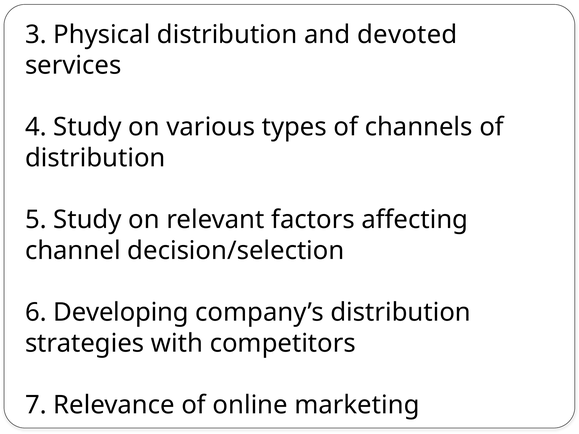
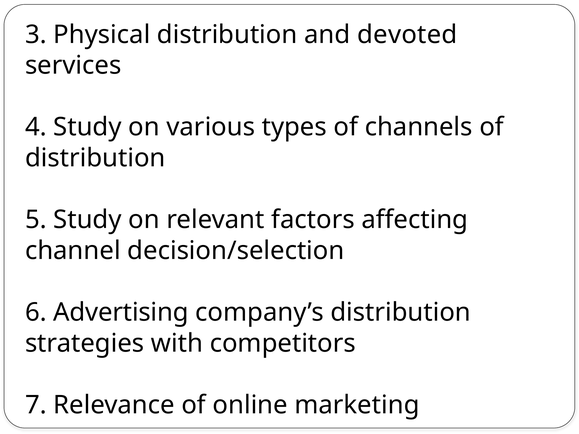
Developing: Developing -> Advertising (121, 313)
